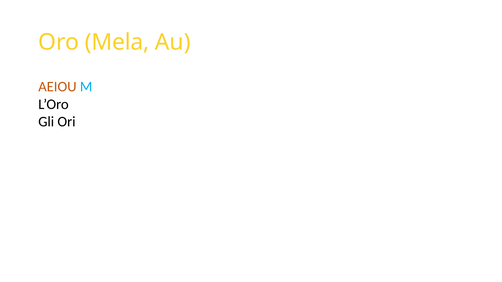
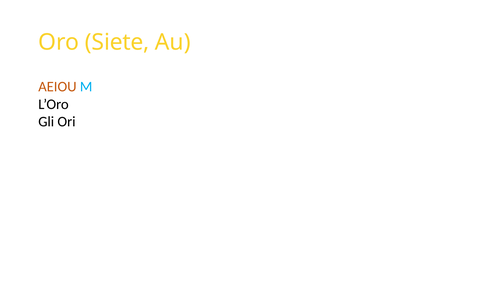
Mela: Mela -> Siete (117, 42)
